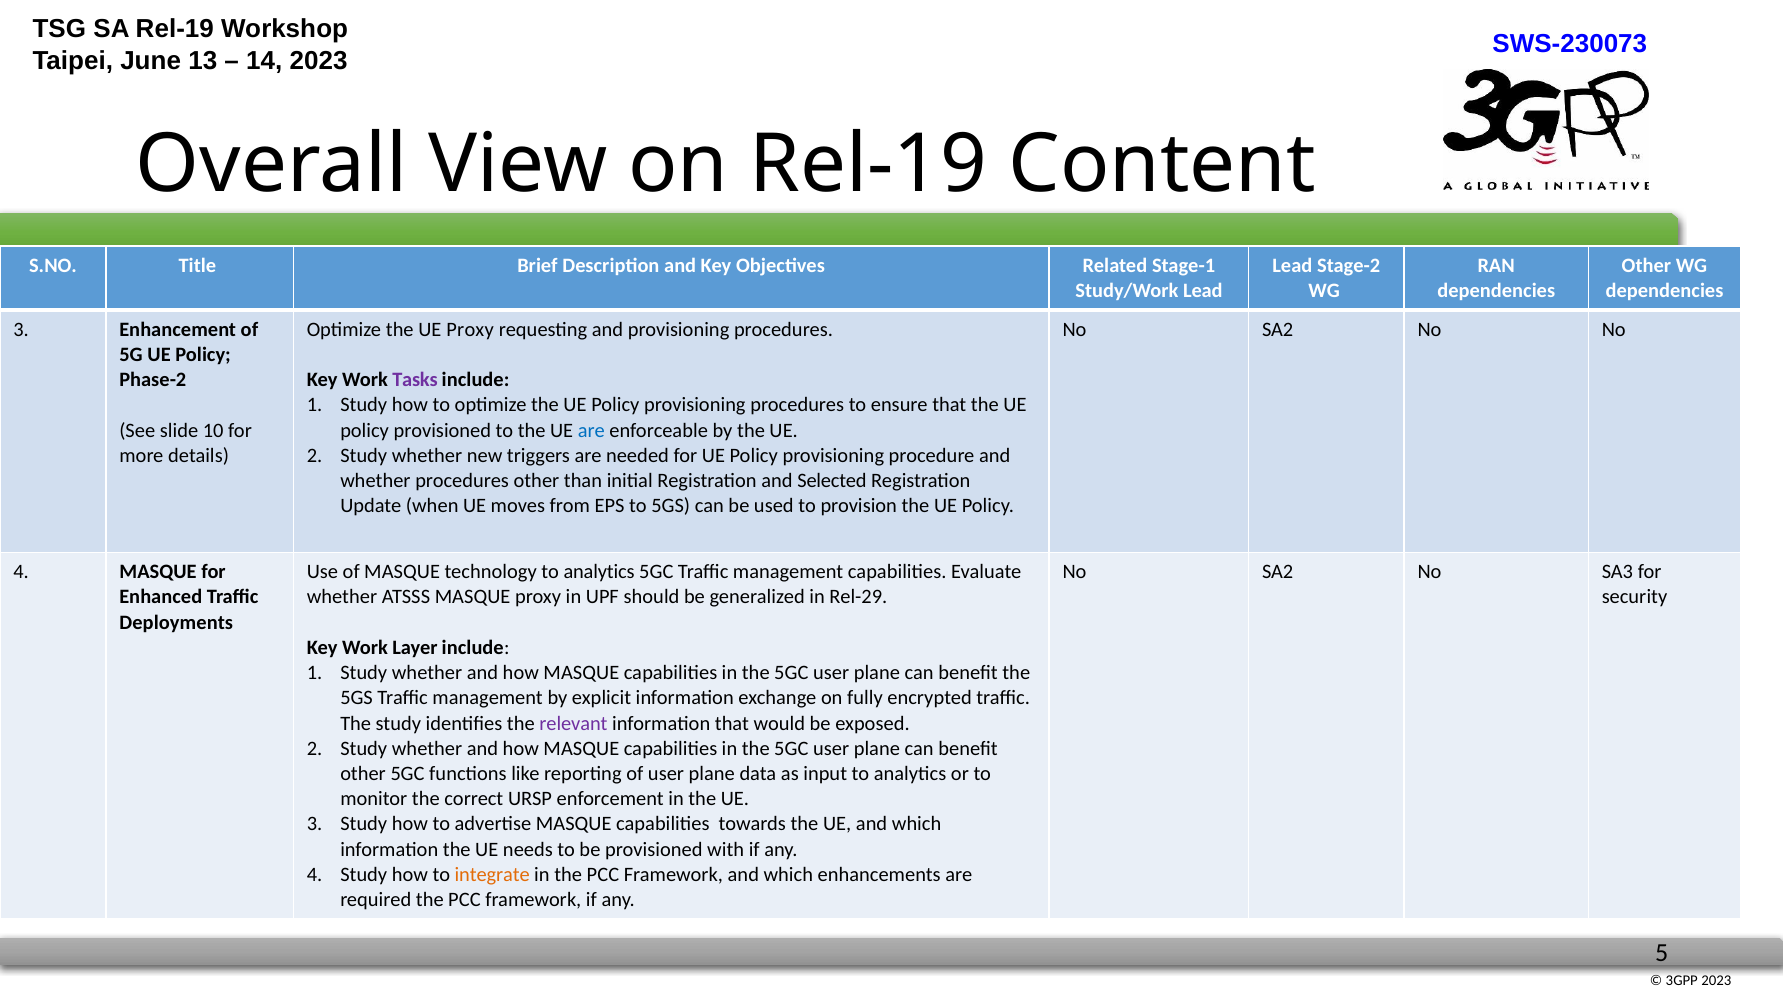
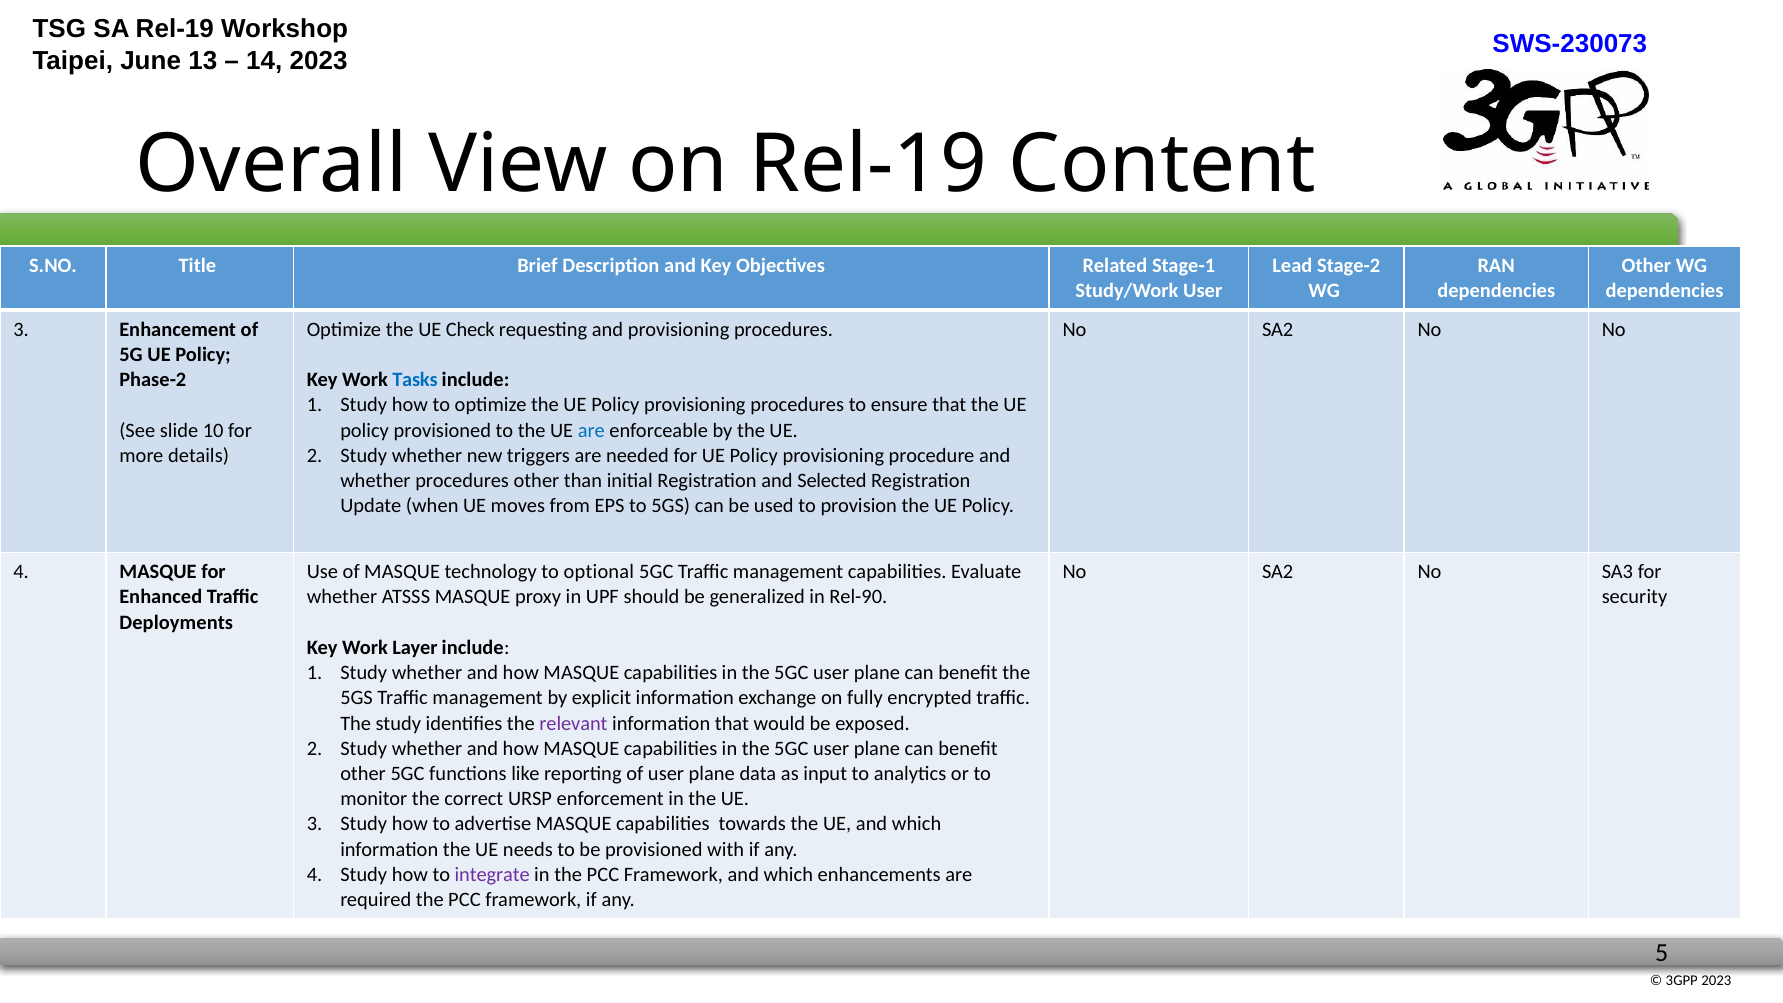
Study/Work Lead: Lead -> User (1203, 291)
UE Proxy: Proxy -> Check (470, 330)
Tasks colour: purple -> blue (415, 380)
technology to analytics: analytics -> optional (599, 572)
Rel-29: Rel-29 -> Rel-90 (858, 597)
integrate colour: orange -> purple (492, 875)
